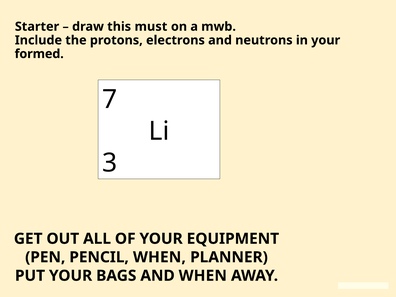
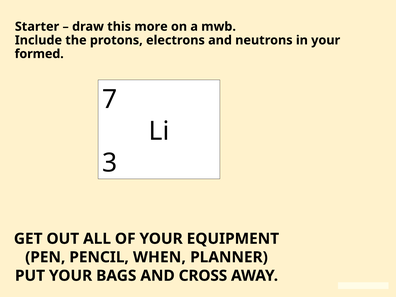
must: must -> more (151, 27)
AND WHEN: WHEN -> CROSS (203, 276)
